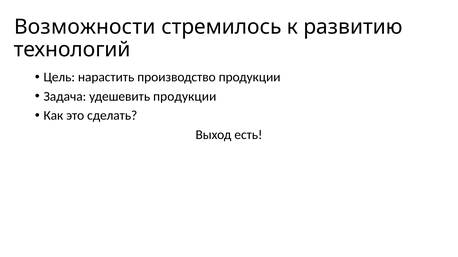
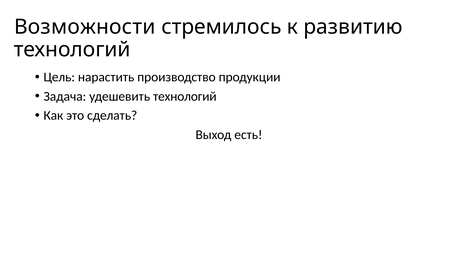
удешевить продукции: продукции -> технологий (185, 97)
